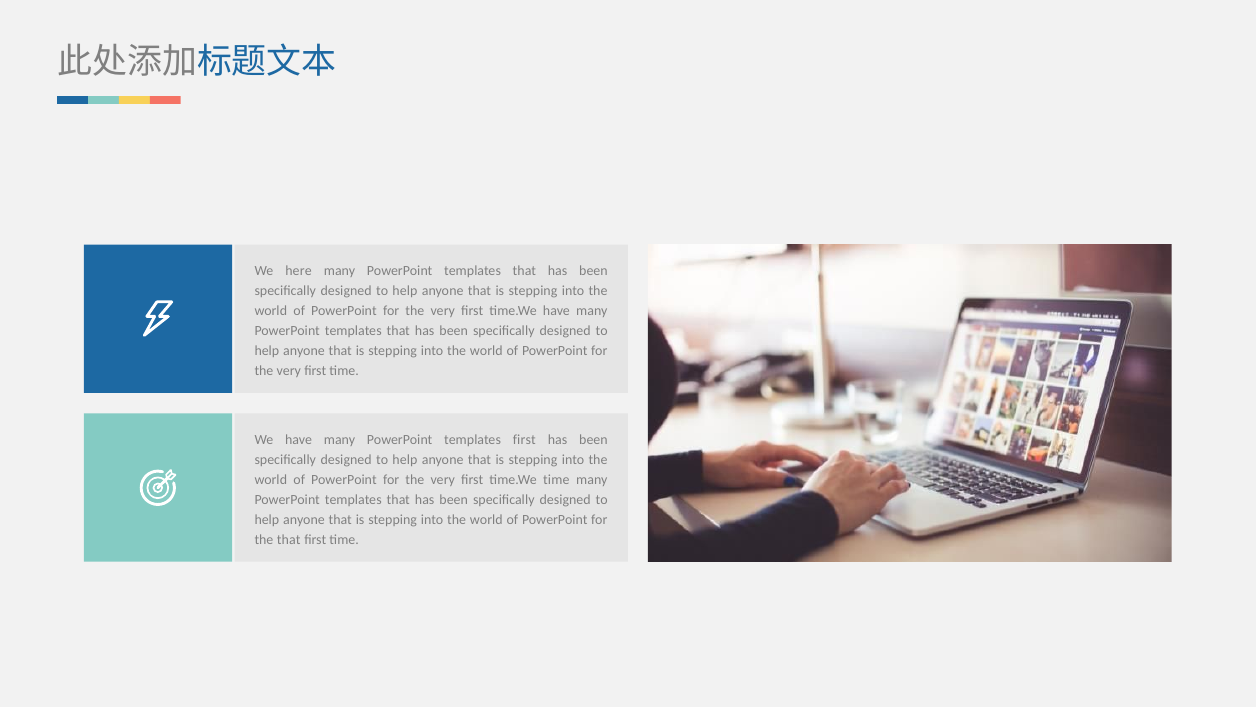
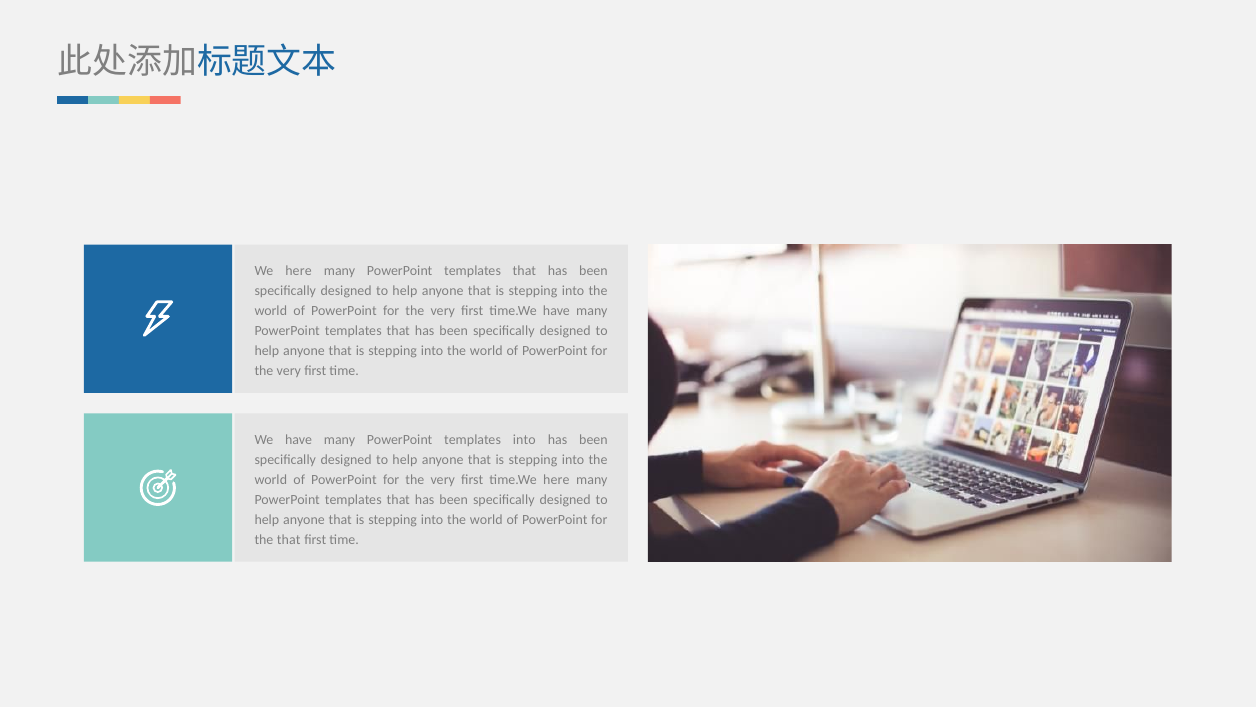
templates first: first -> into (524, 439)
time.We time: time -> here (556, 479)
